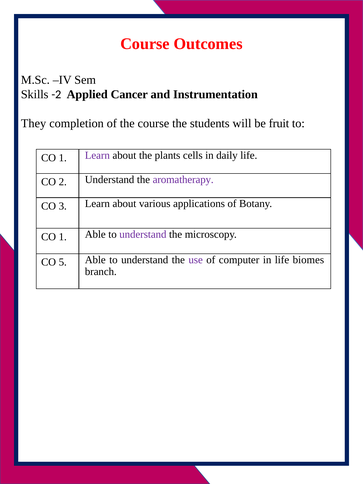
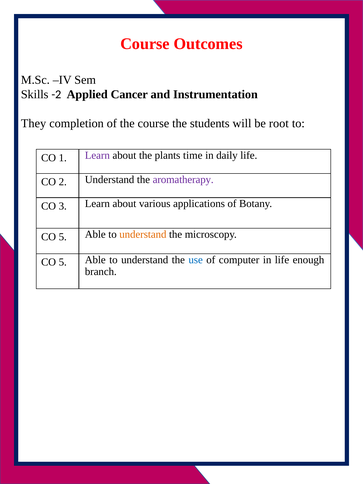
fruit: fruit -> root (279, 123)
cells: cells -> time (193, 155)
1: 1 -> 5 (63, 237)
understand colour: purple -> orange (143, 234)
use colour: purple -> blue (196, 260)
biomes: biomes -> enough (308, 260)
